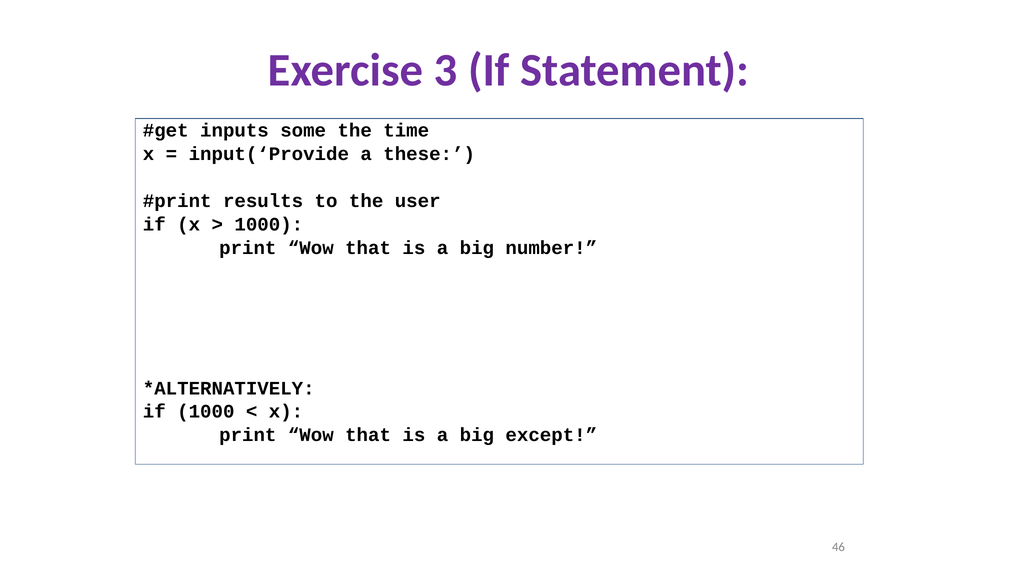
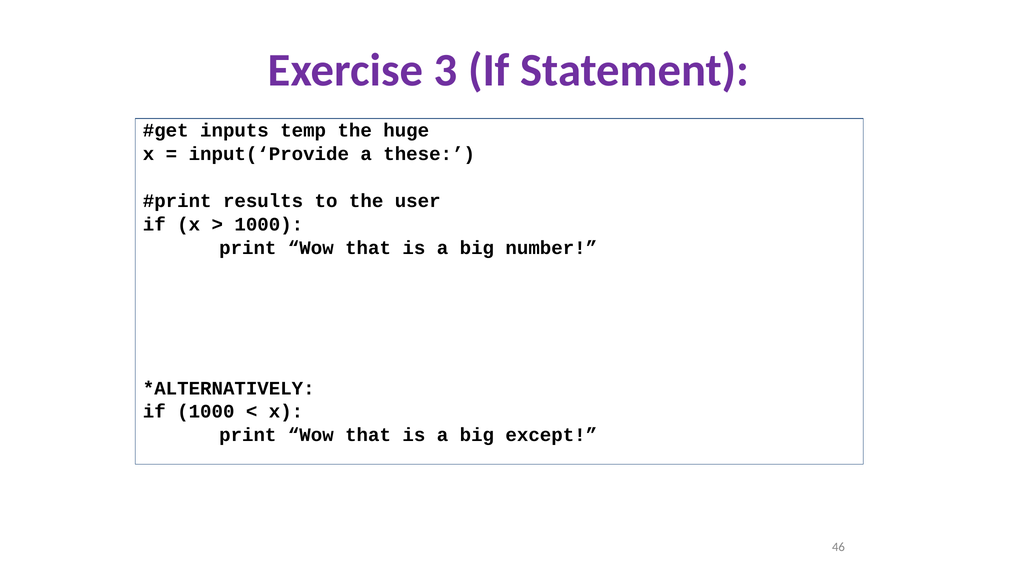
some: some -> temp (303, 131)
time: time -> huge (406, 131)
